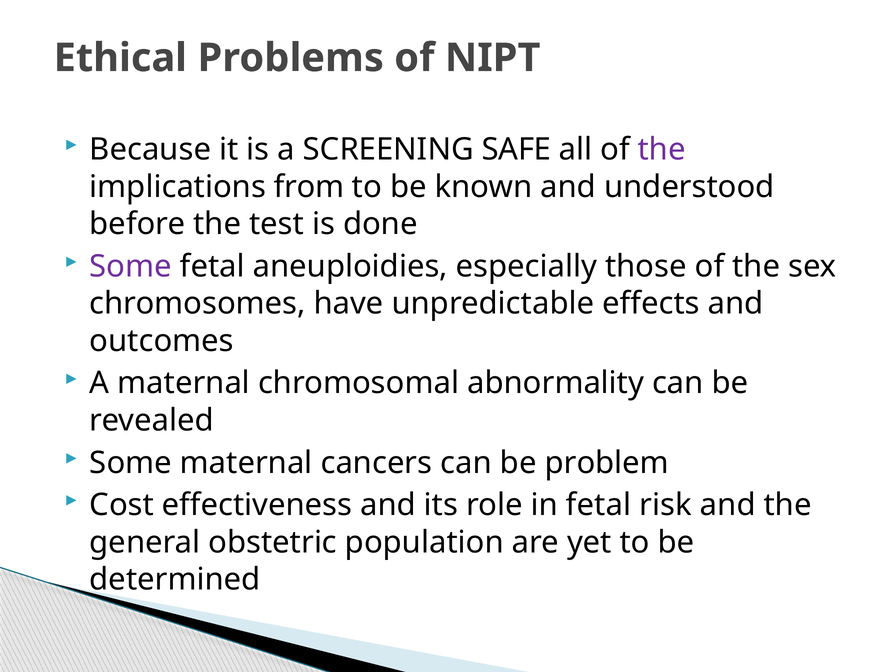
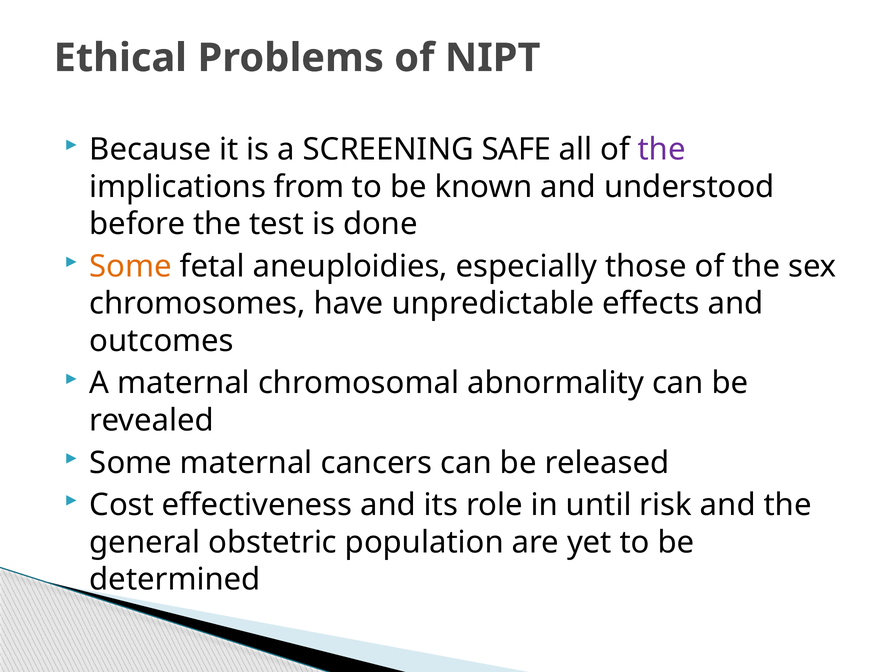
Some colour: purple -> orange (131, 266)
problem: problem -> released (607, 463)
in fetal: fetal -> until (599, 505)
